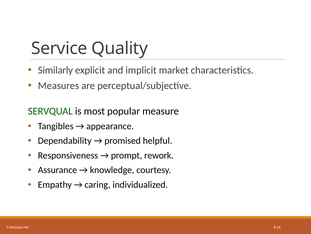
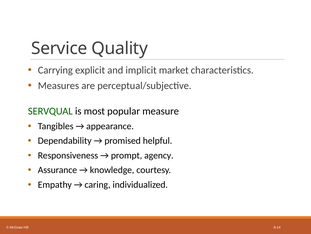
Similarly: Similarly -> Carrying (55, 70)
rework: rework -> agency (159, 155)
